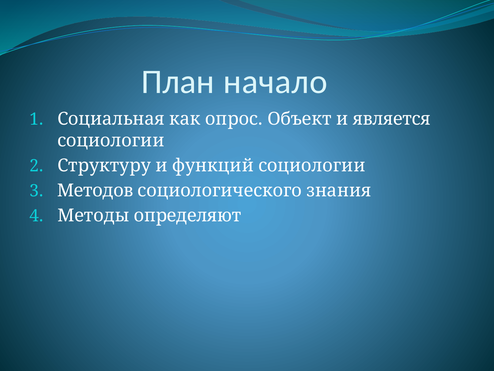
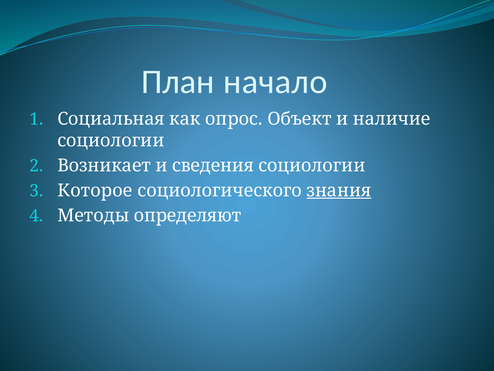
является: является -> наличие (392, 119)
Структуру: Структуру -> Возникает (104, 165)
функций: функций -> сведения (213, 165)
Методов: Методов -> Которое (95, 190)
знания underline: none -> present (339, 190)
